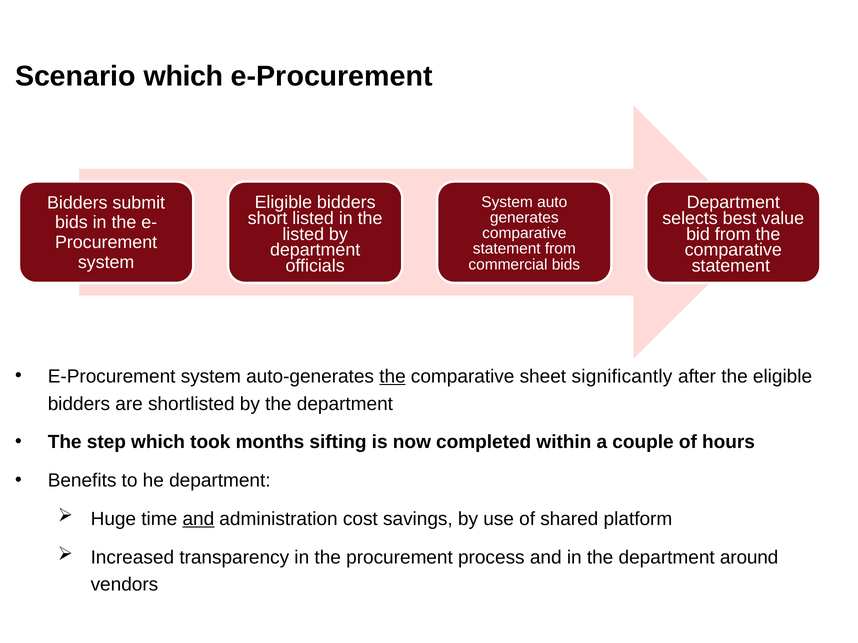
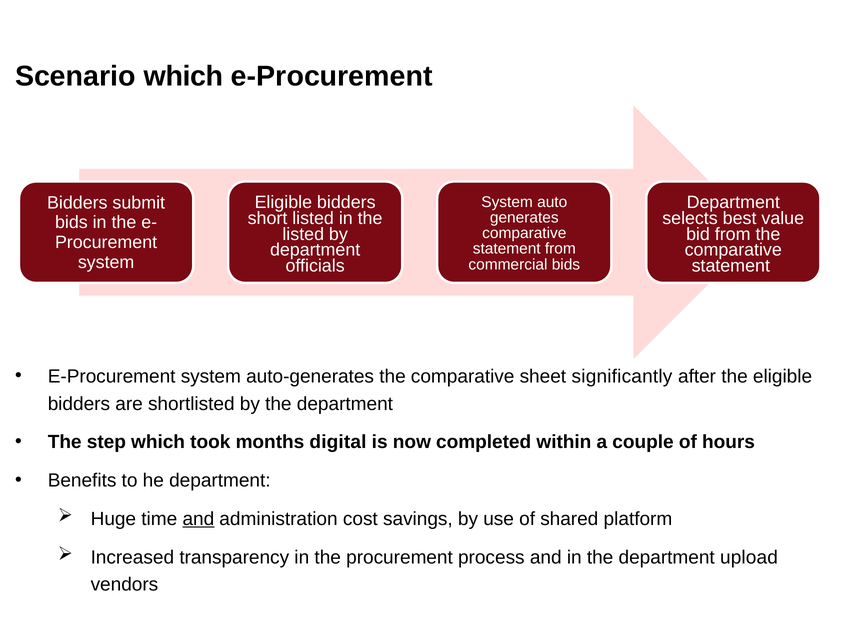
the underline: present -> none (393, 377)
sifting: sifting -> digital (338, 442)
around: around -> upload (749, 558)
